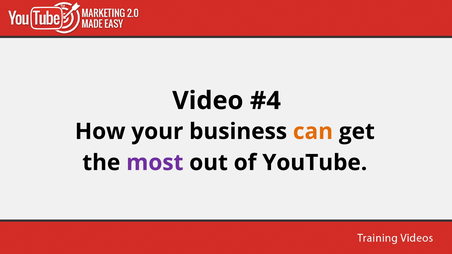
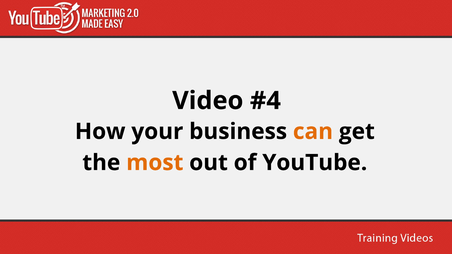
most colour: purple -> orange (155, 163)
